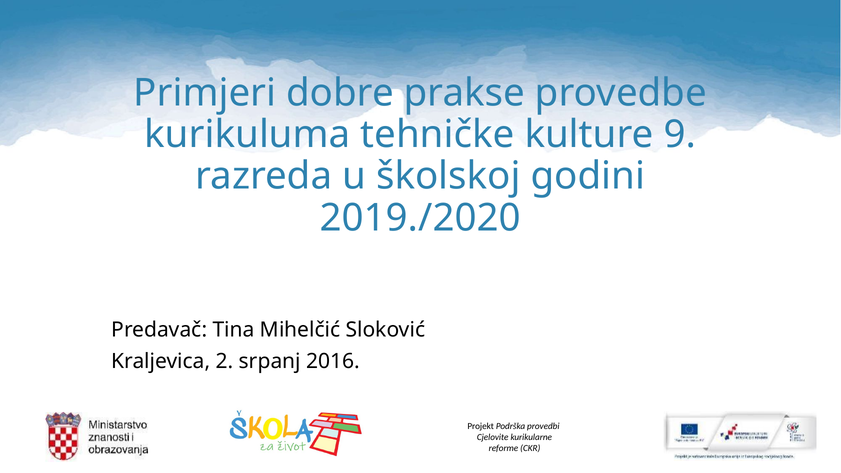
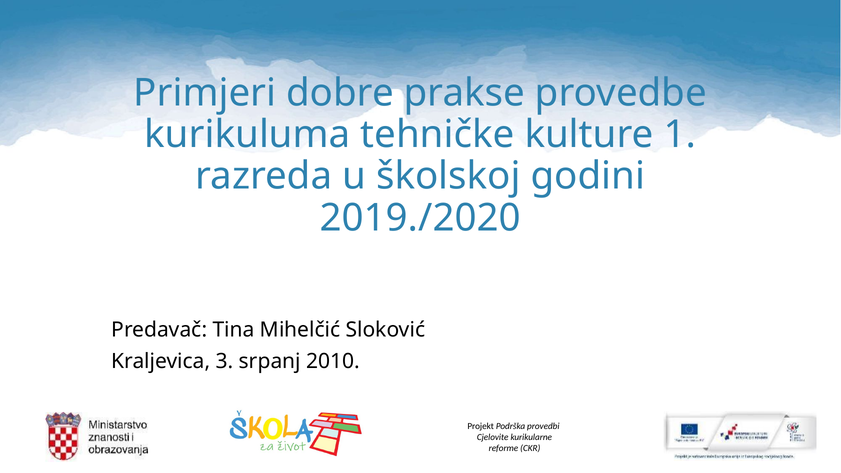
9: 9 -> 1 (680, 135)
2: 2 -> 3 (225, 361)
2016: 2016 -> 2010 (333, 361)
